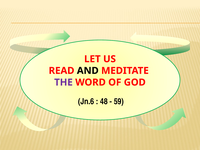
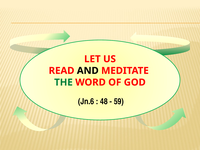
THE colour: purple -> green (63, 82)
